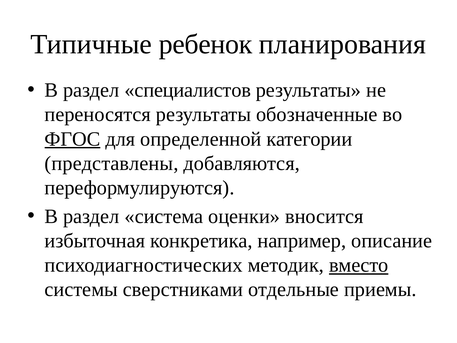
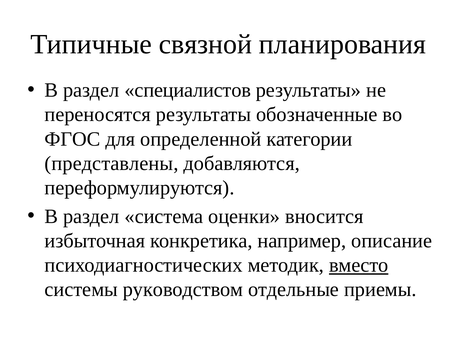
ребенок: ребенок -> связной (205, 44)
ФГОС underline: present -> none (72, 139)
сверстниками: сверстниками -> руководством (183, 289)
